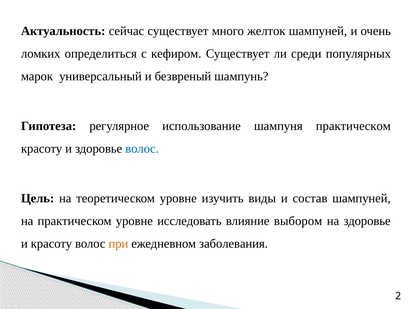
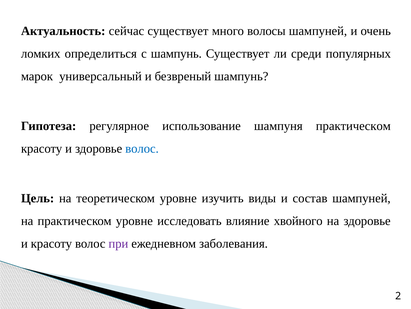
желток: желток -> волосы (266, 31)
с кефиром: кефиром -> шампунь (176, 53)
выбором: выбором -> хвойного (298, 221)
при colour: orange -> purple (118, 243)
